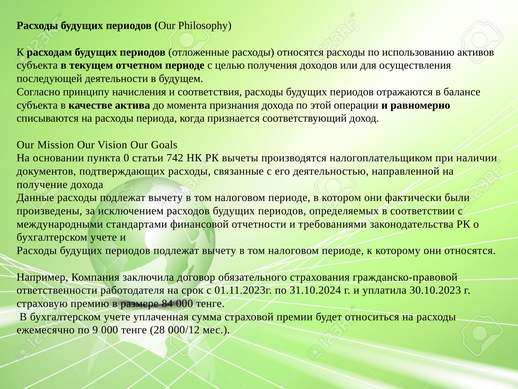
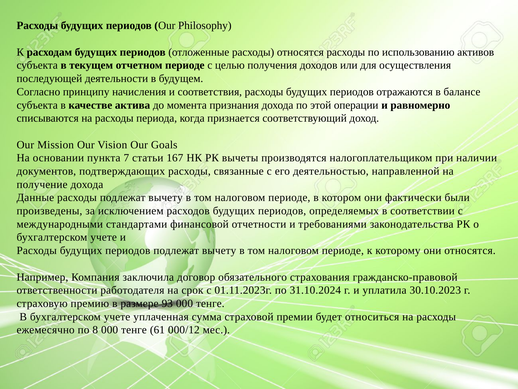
0: 0 -> 7 (126, 158)
742: 742 -> 167 (175, 158)
84: 84 -> 93 (167, 303)
9: 9 -> 8 (95, 330)
28: 28 -> 61 (157, 330)
